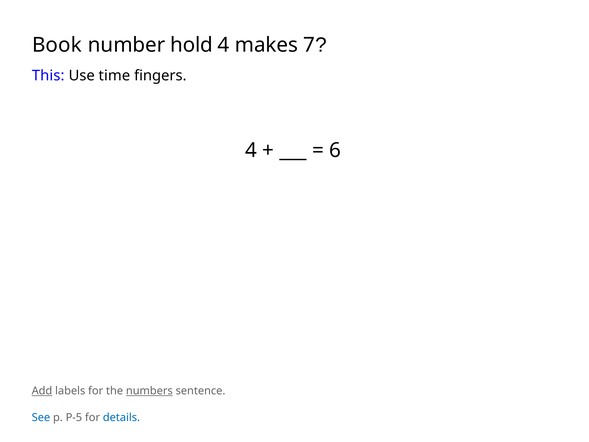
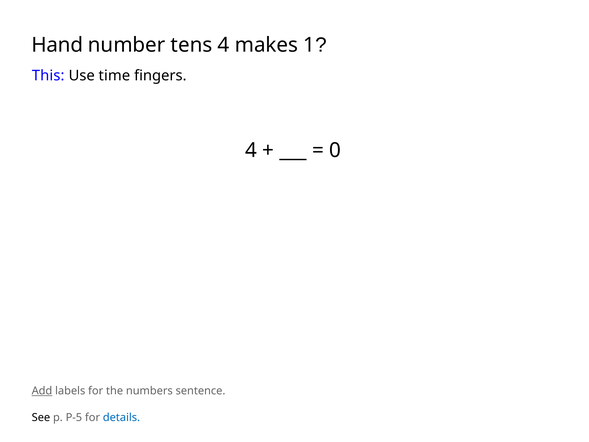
Book: Book -> Hand (57, 45)
hold: hold -> tens (191, 45)
7: 7 -> 1 (309, 45)
6: 6 -> 0 (335, 150)
numbers underline: present -> none (149, 391)
See colour: blue -> black (41, 417)
